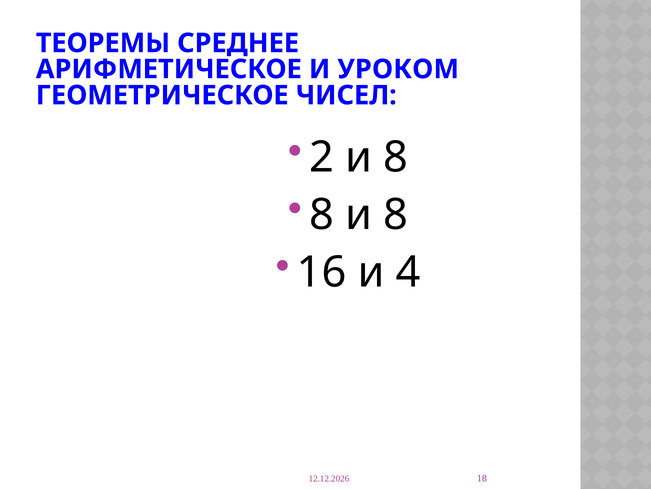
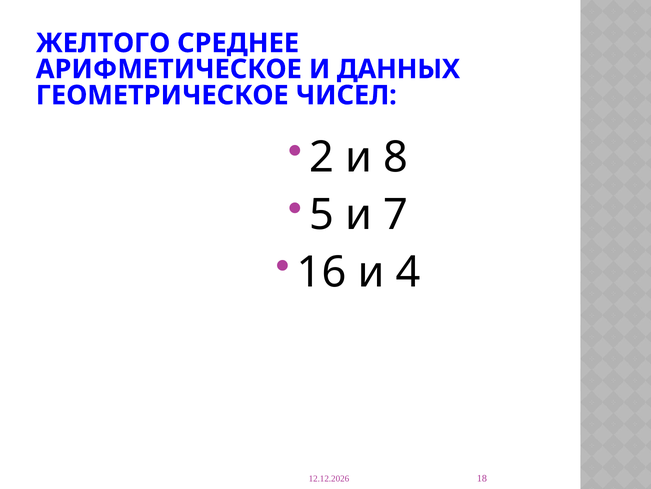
ТЕОРЕМЫ: ТЕОРЕМЫ -> ЖЕЛТОГО (103, 43)
УРОКОМ: УРОКОМ -> ДАННЫХ (398, 69)
8: 8 -> 5 (322, 215)
8: 8 -> 7 (396, 215)
